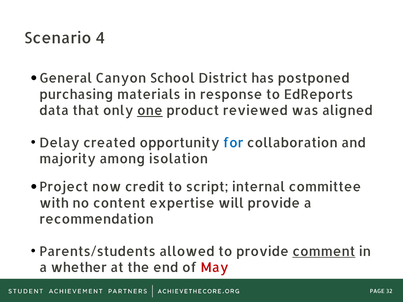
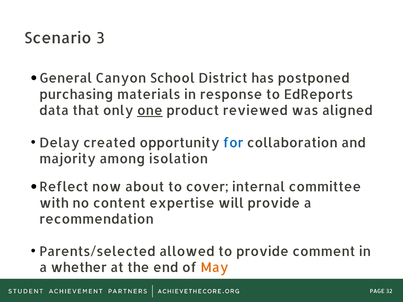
4: 4 -> 3 (101, 38)
Project: Project -> Reflect (64, 187)
credit: credit -> about (145, 187)
script: script -> cover (207, 187)
Parents/students: Parents/students -> Parents/selected (98, 252)
comment underline: present -> none (324, 252)
May colour: red -> orange (215, 268)
